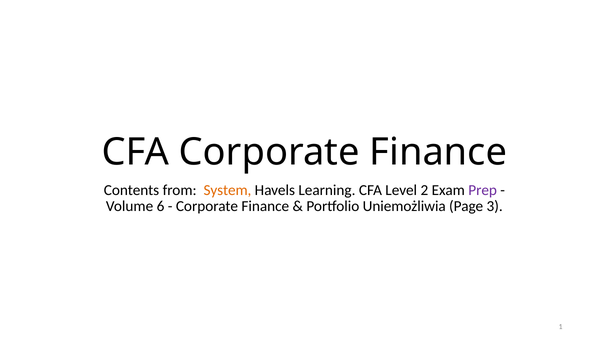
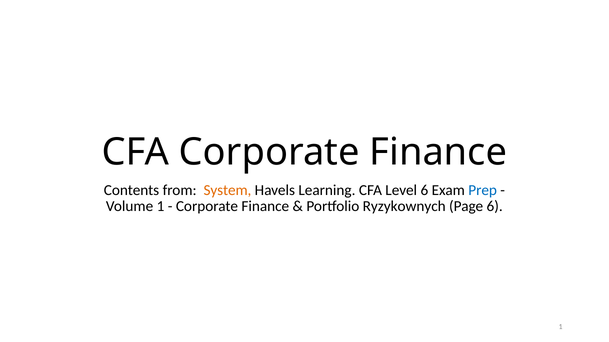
Level 2: 2 -> 6 (424, 190)
Prep colour: purple -> blue (483, 190)
Volume 6: 6 -> 1 (160, 207)
Uniemożliwia: Uniemożliwia -> Ryzykownych (404, 207)
Page 3: 3 -> 6 (495, 207)
